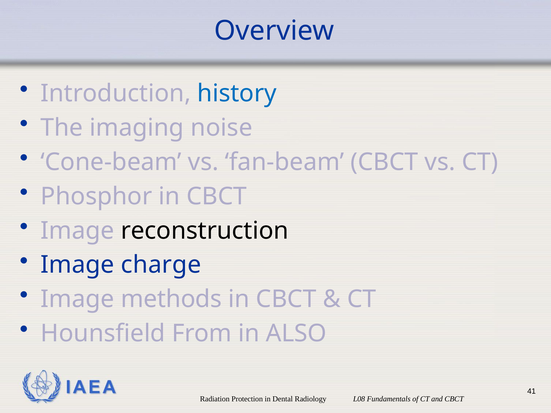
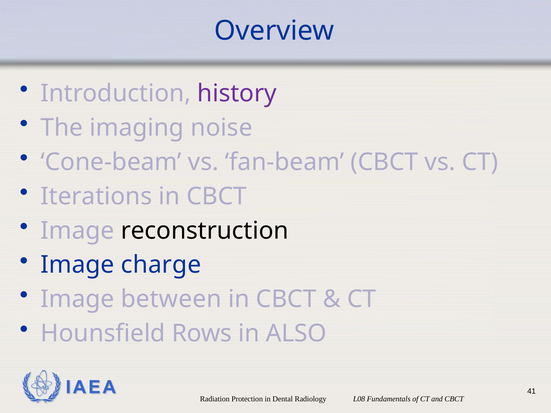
history colour: blue -> purple (237, 94)
Phosphor: Phosphor -> Iterations (96, 196)
methods: methods -> between (171, 299)
From: From -> Rows (202, 334)
